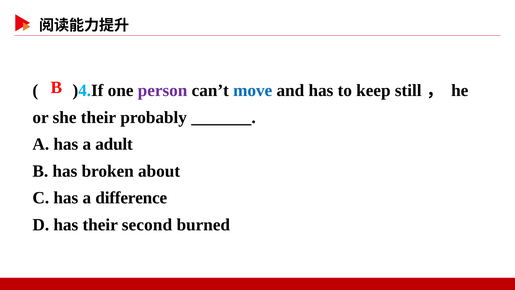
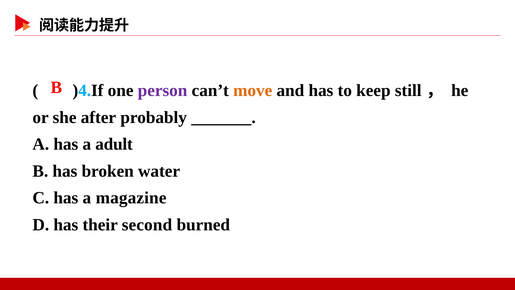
move colour: blue -> orange (253, 91)
she their: their -> after (98, 117)
about: about -> water (159, 171)
difference: difference -> magazine (131, 198)
